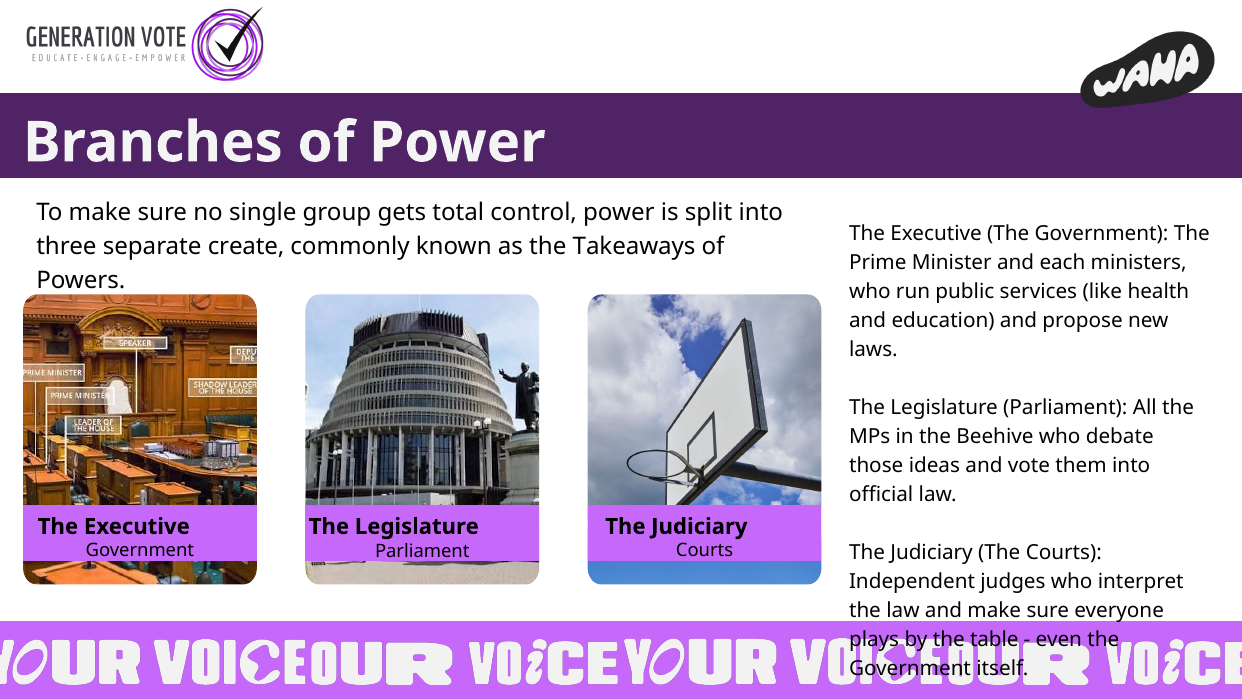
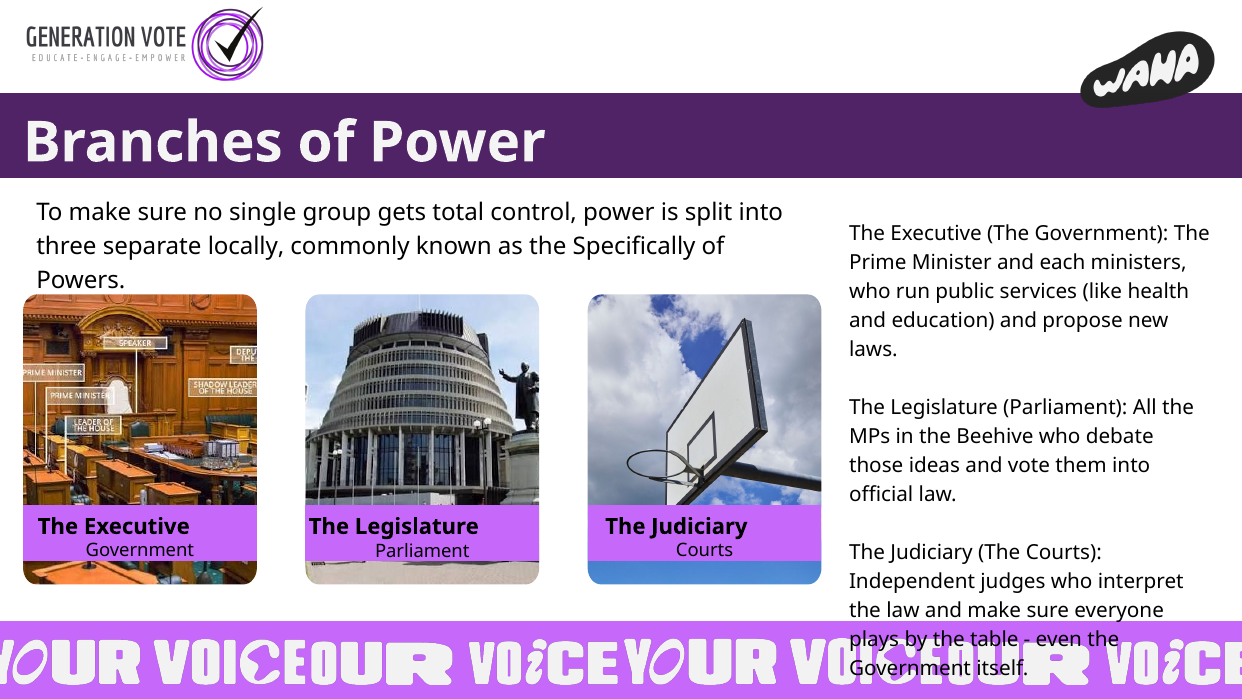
create: create -> locally (246, 247)
Takeaways: Takeaways -> Specifically (634, 247)
